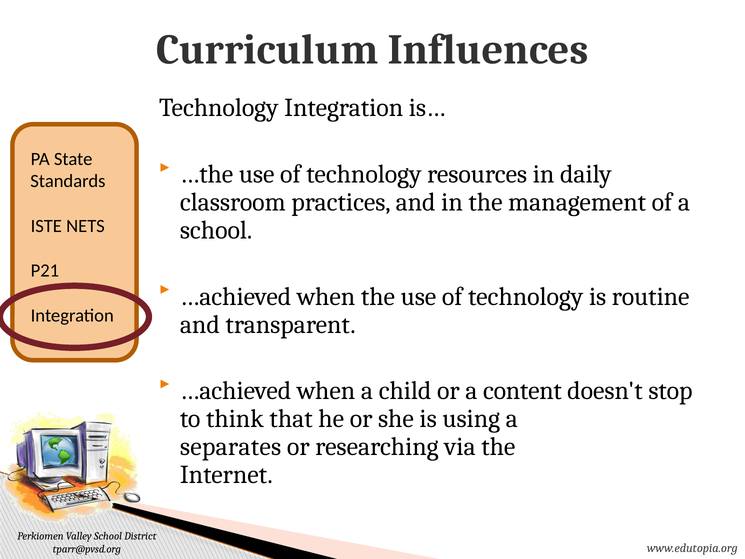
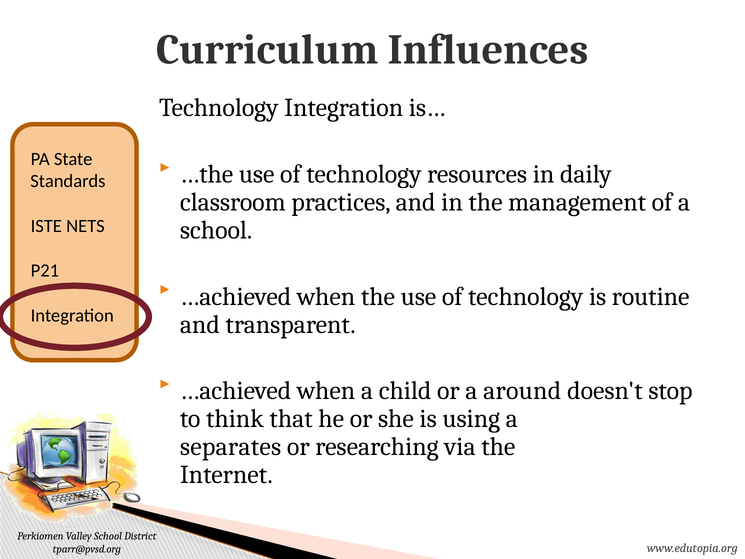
content: content -> around (522, 391)
